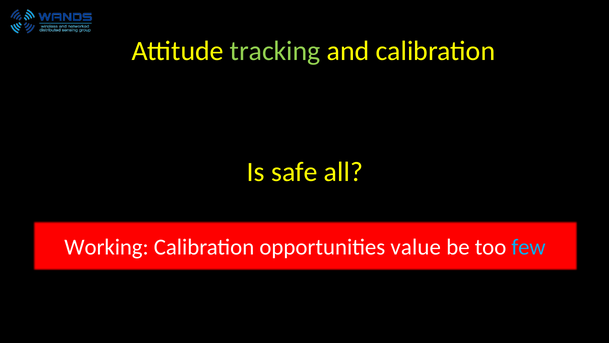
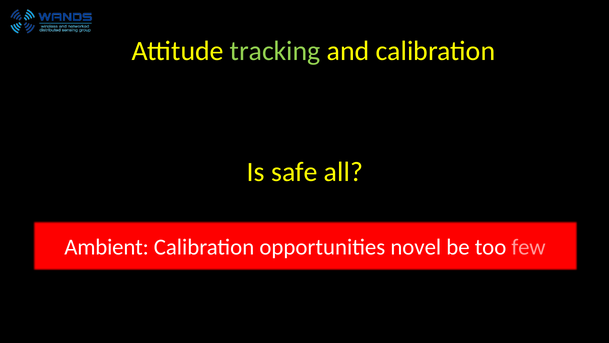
Working: Working -> Ambient (107, 247)
value: value -> novel (416, 247)
few colour: light blue -> pink (529, 247)
